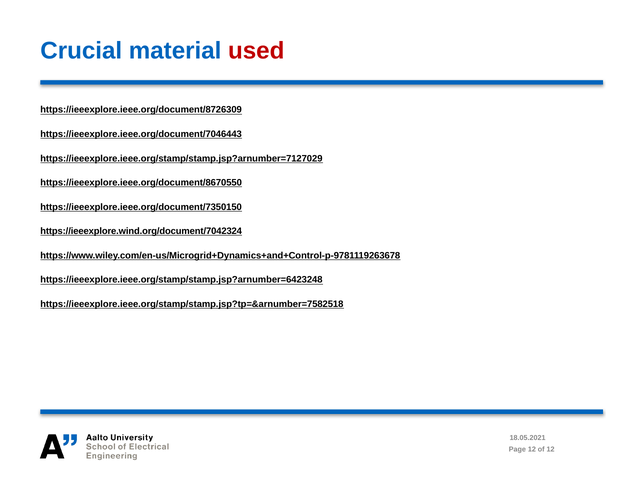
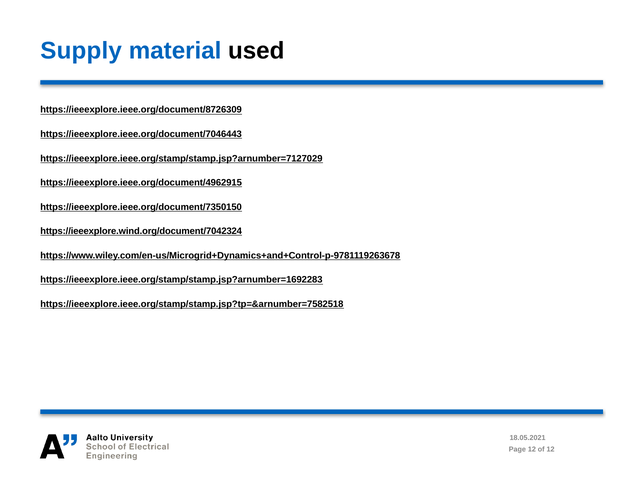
Crucial: Crucial -> Supply (81, 51)
used colour: red -> black (256, 51)
https://ieeexplore.ieee.org/document/8670550: https://ieeexplore.ieee.org/document/8670550 -> https://ieeexplore.ieee.org/document/4962915 (141, 183)
https://ieeexplore.ieee.org/stamp/stamp.jsp?arnumber=6423248: https://ieeexplore.ieee.org/stamp/stamp.jsp?arnumber=6423248 -> https://ieeexplore.ieee.org/stamp/stamp.jsp?arnumber=1692283 (181, 280)
